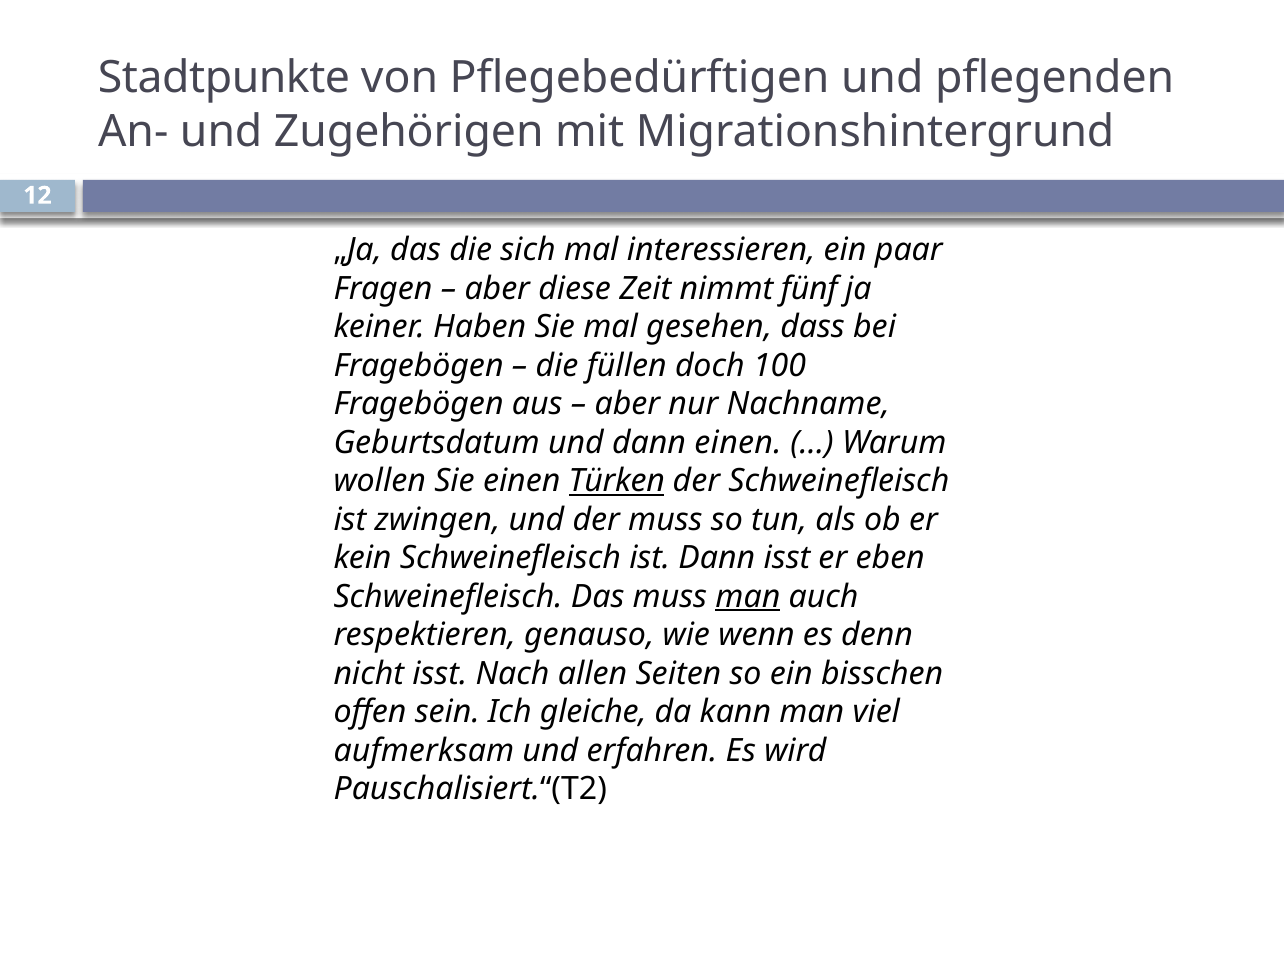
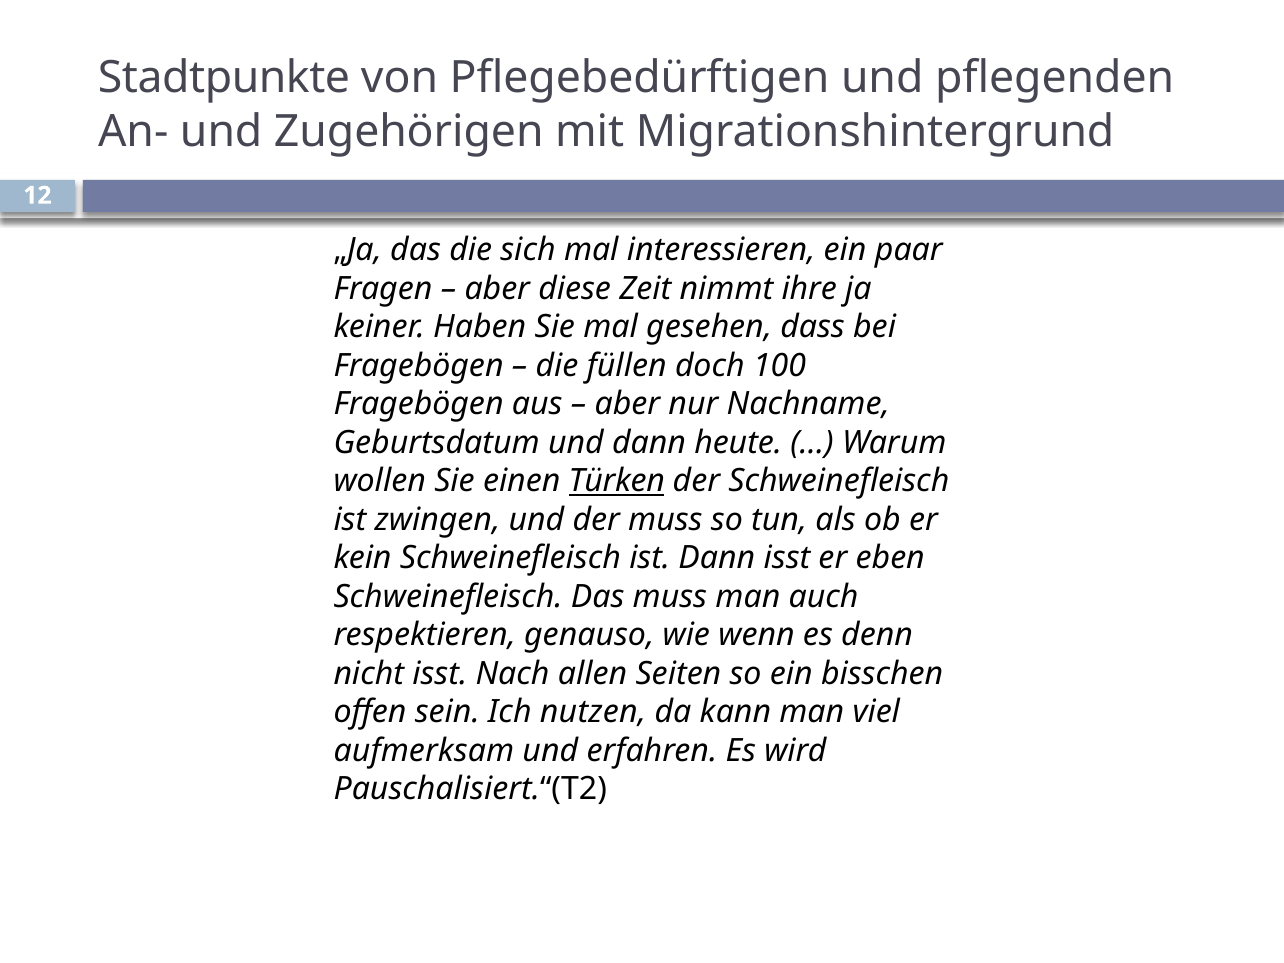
fünf: fünf -> ihre (809, 288)
dann einen: einen -> heute (738, 443)
man underline: present -> none (748, 597)
gleiche: gleiche -> nutzen (593, 712)
